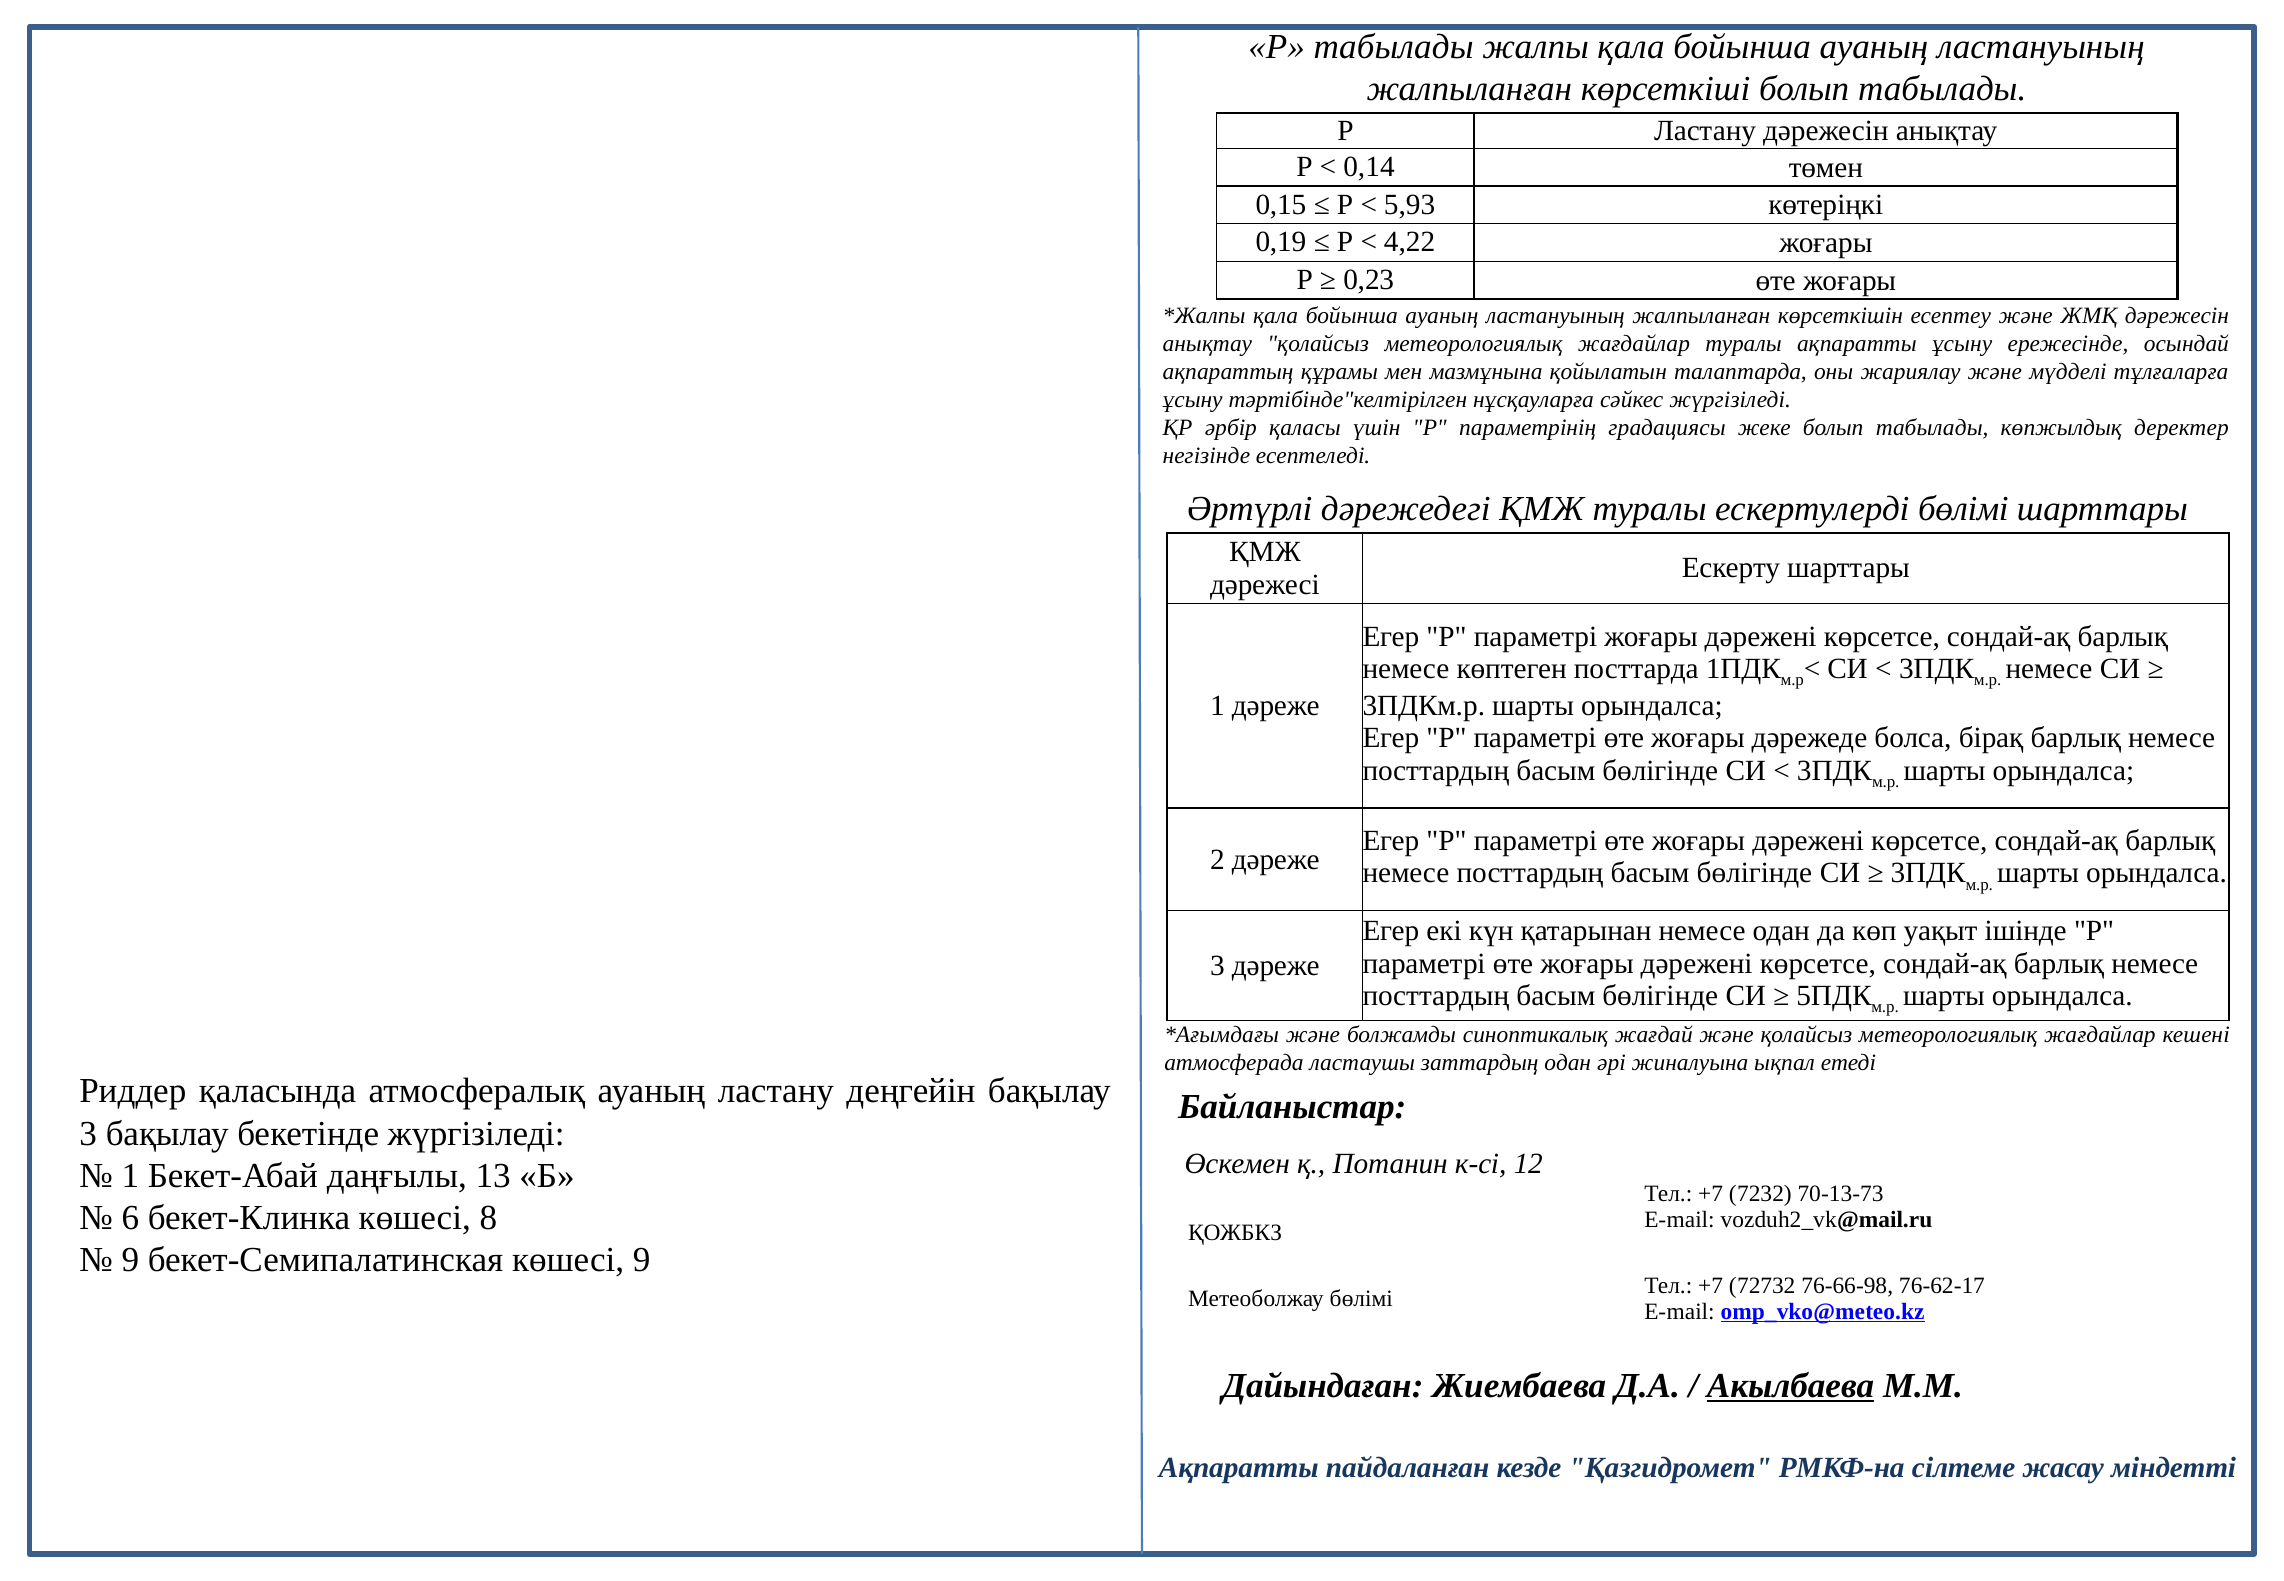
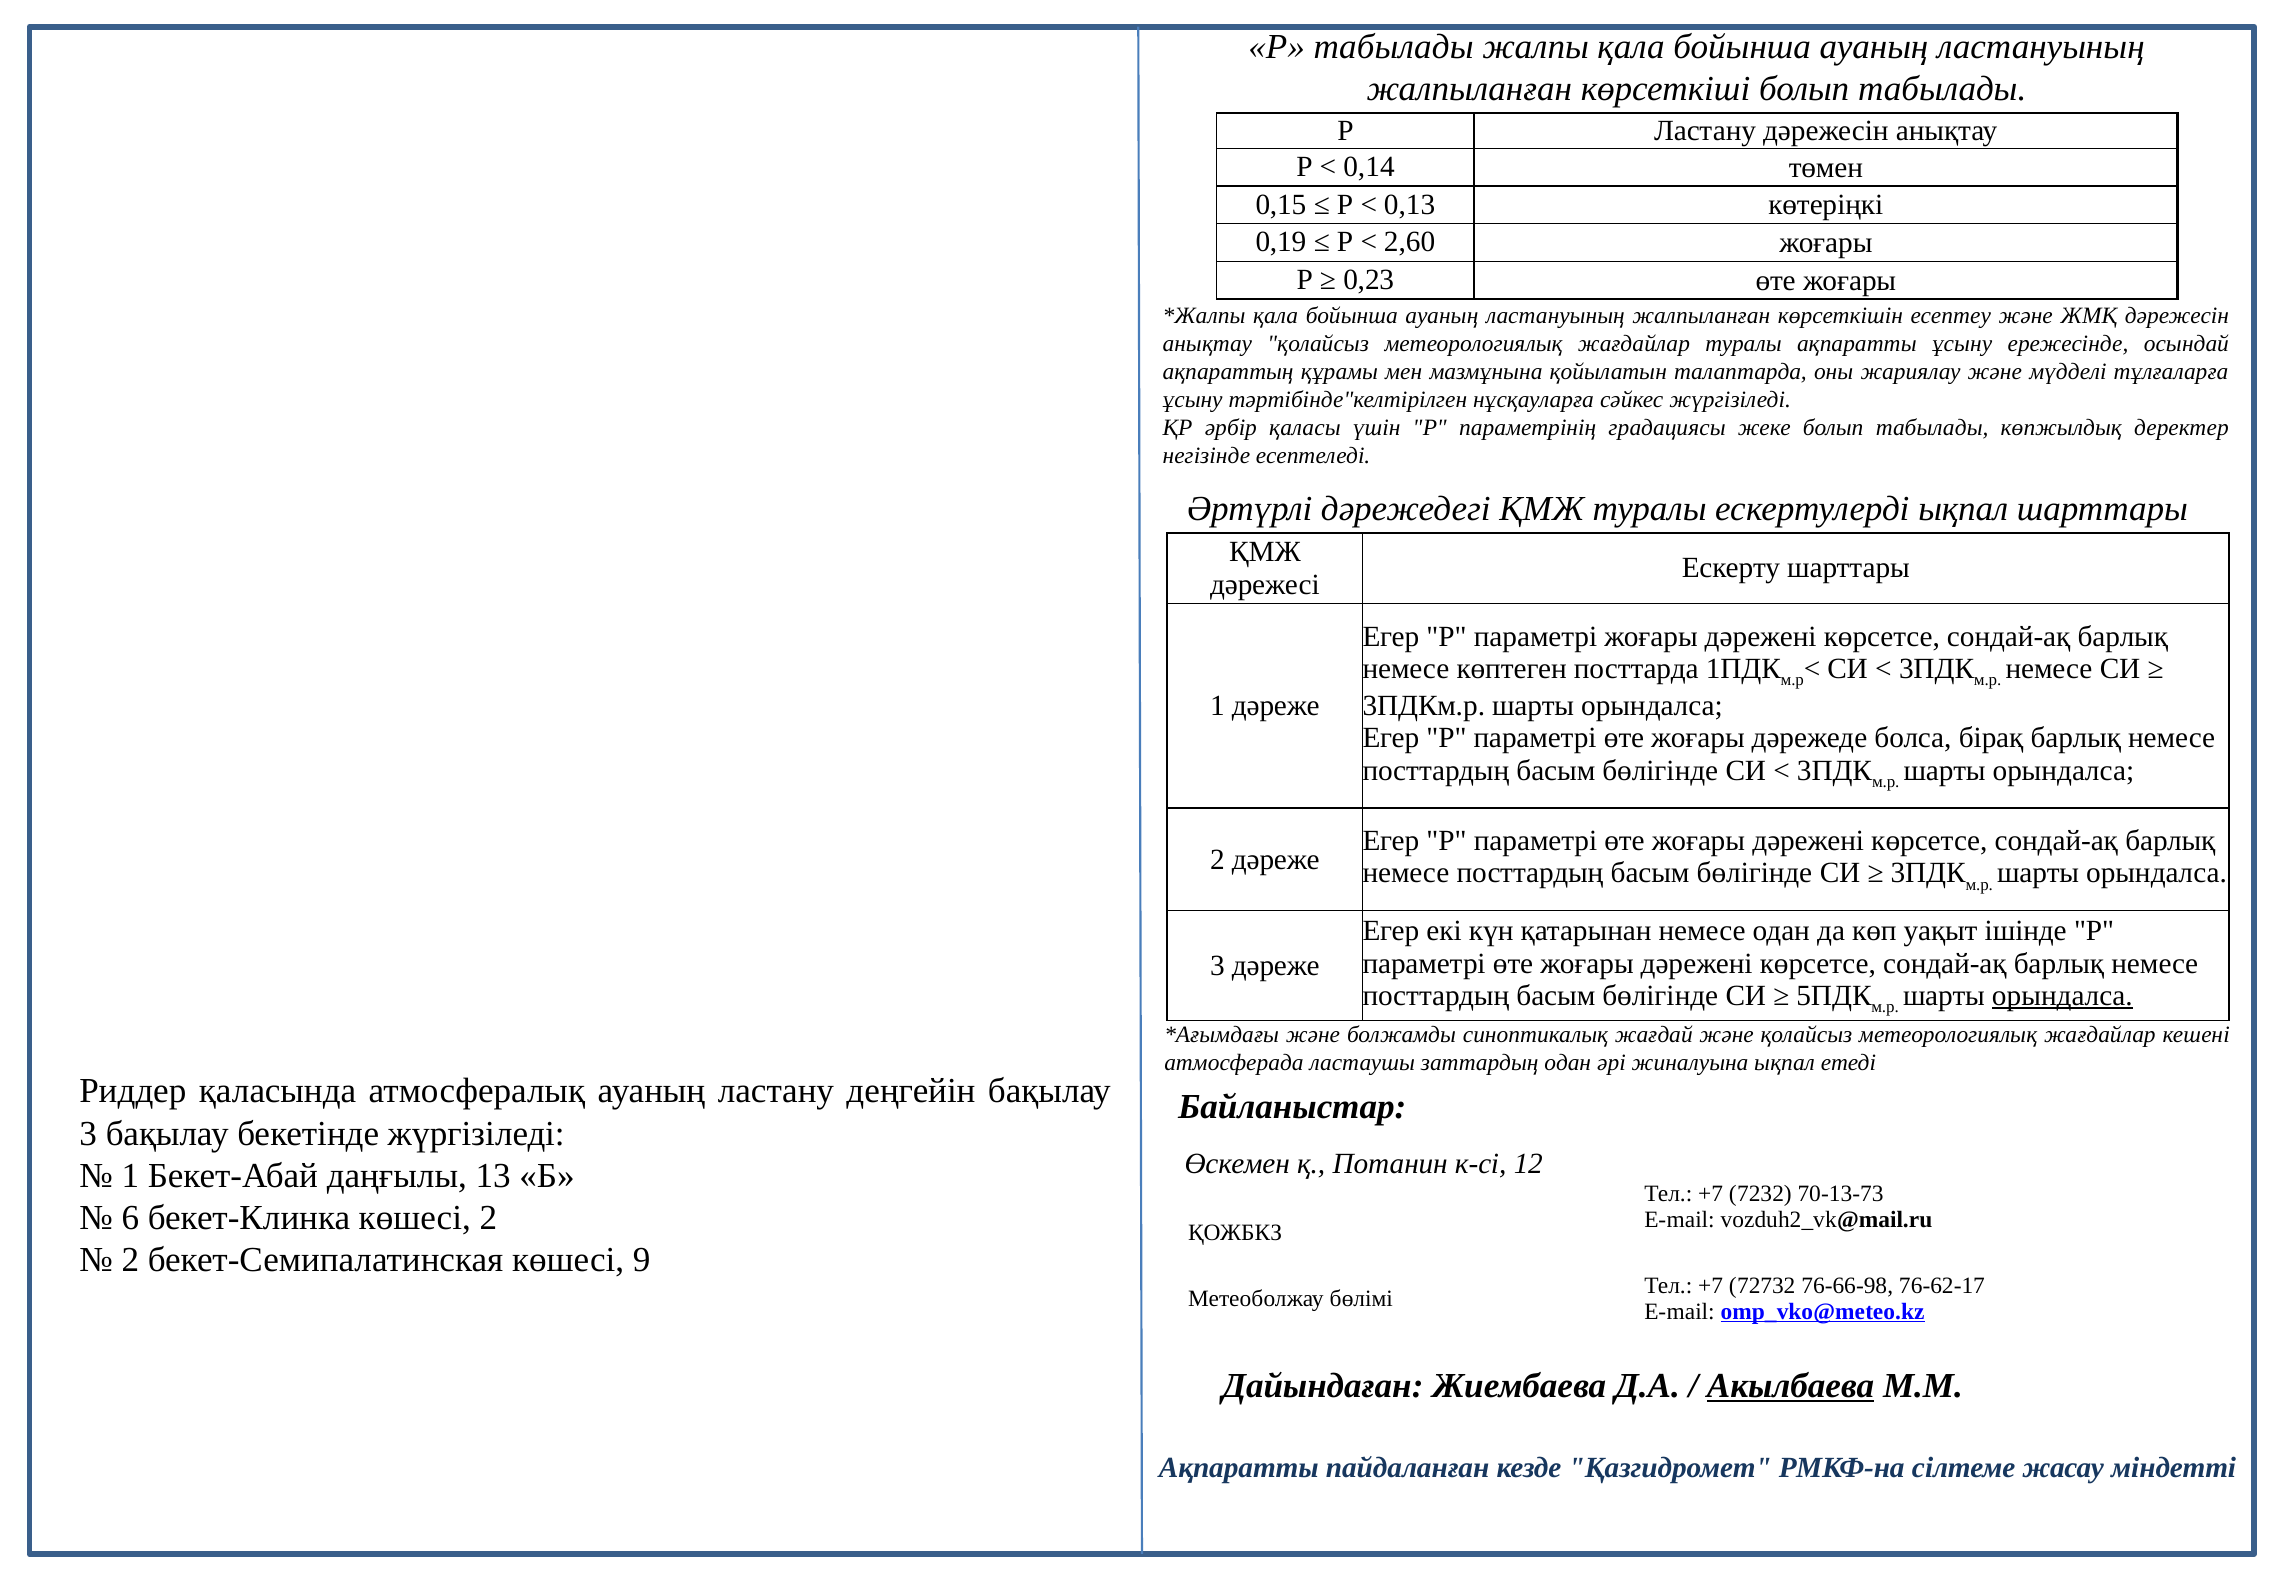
5,93: 5,93 -> 0,13 (1410, 205)
4,22: 4,22 -> 2,60 (1410, 242)
ескертулерді бөлімі: бөлімі -> ықпал (1963, 509)
орындалса underline: none -> present (2062, 996)
көшесі 8: 8 -> 2 (488, 1218)
9: 9 -> 2 (130, 1260)
